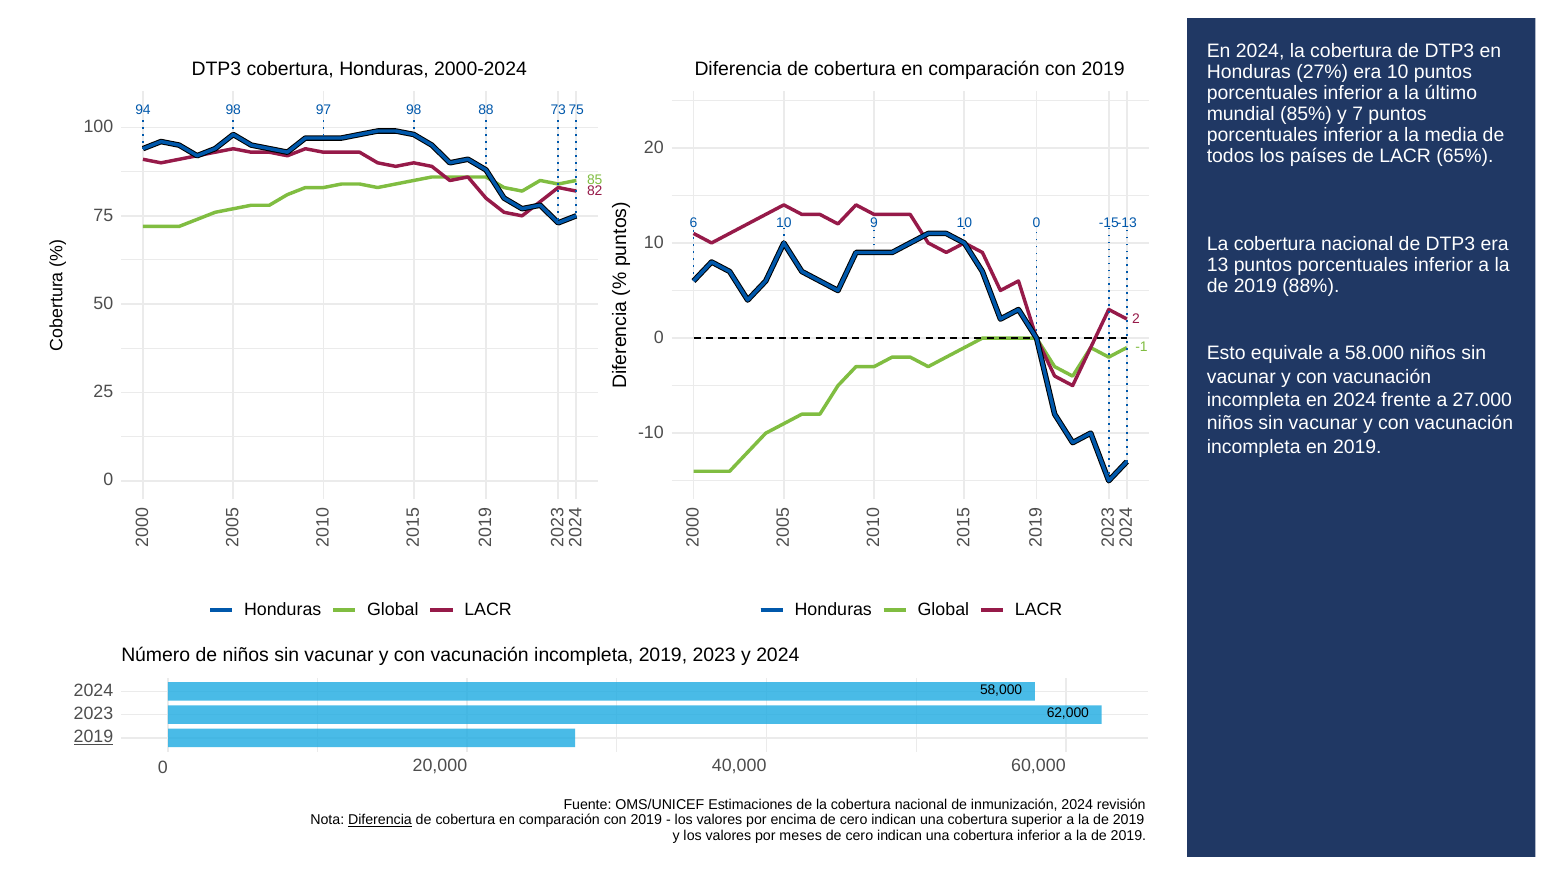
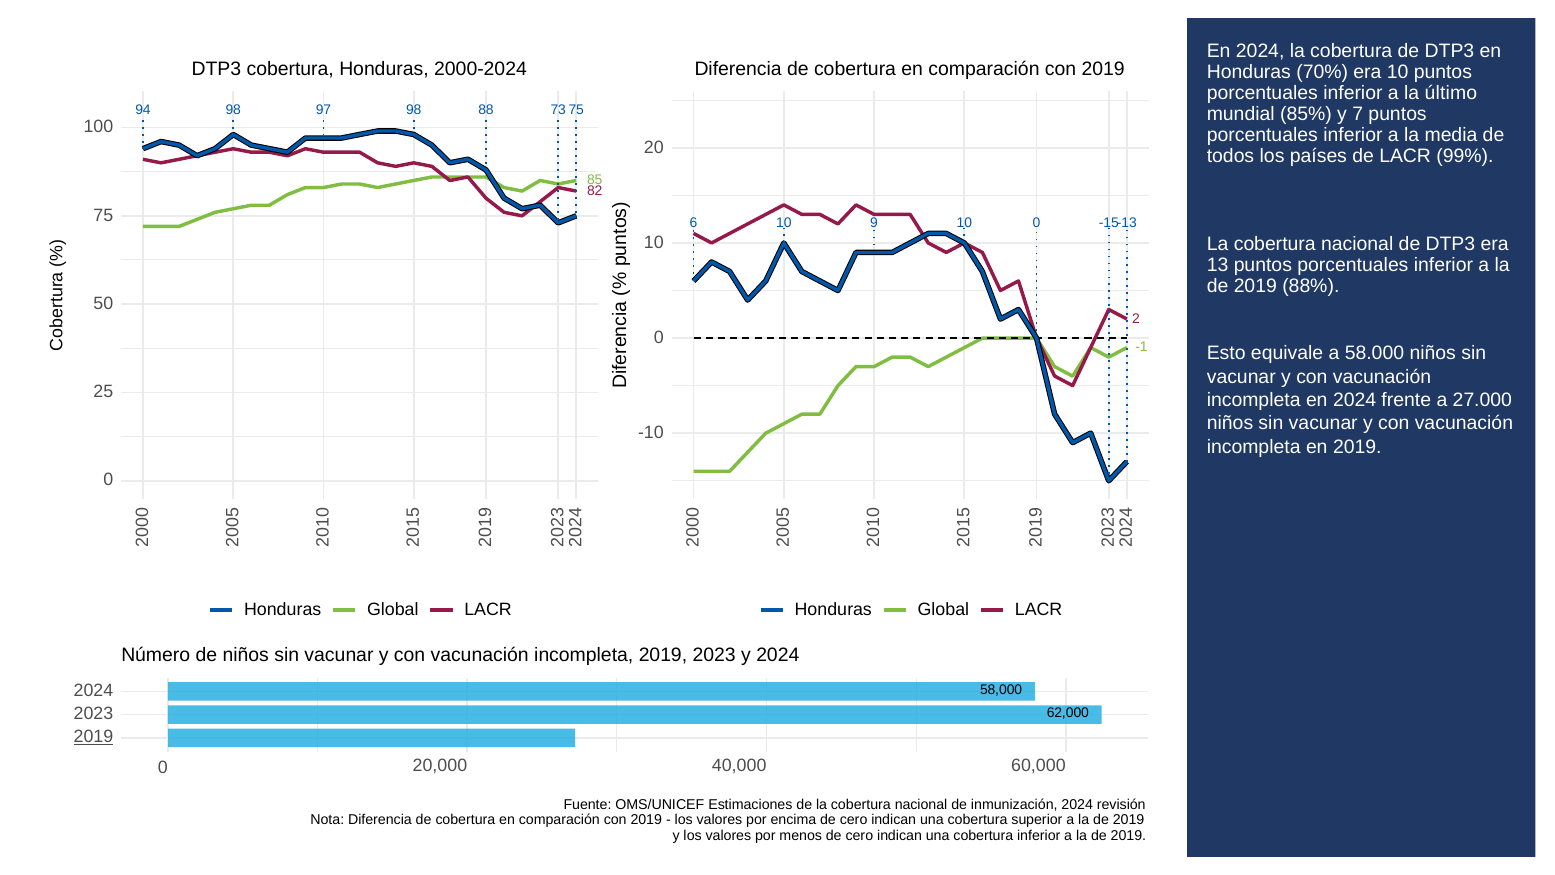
27%: 27% -> 70% (1322, 72)
65%: 65% -> 99% (1465, 156)
Diferencia underline: present -> none (380, 820)
meses: meses -> menos (801, 835)
